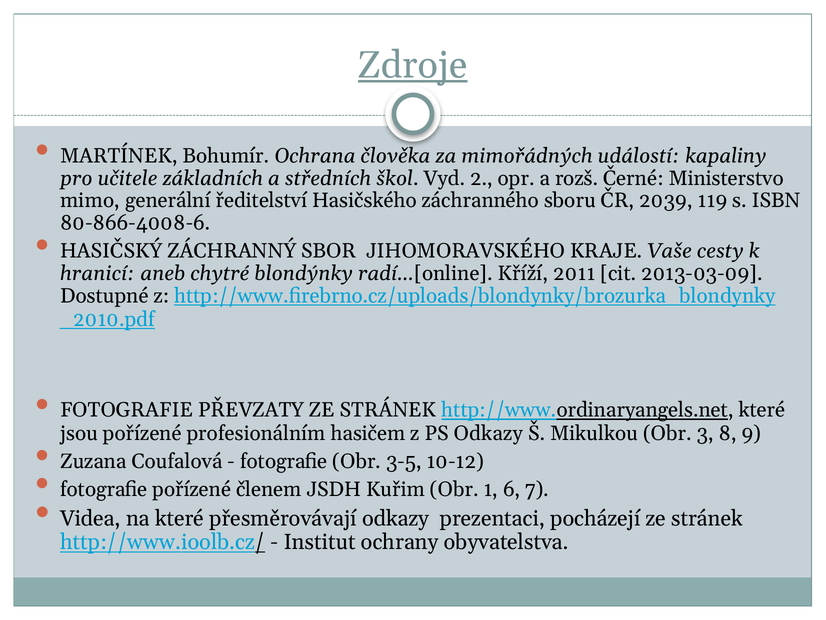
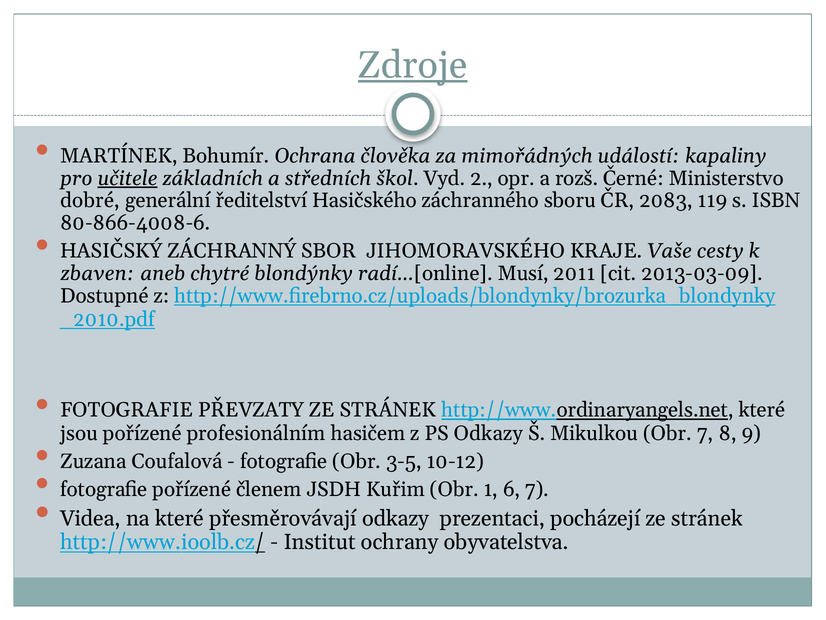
učitele underline: none -> present (128, 178)
mimo: mimo -> dobré (90, 200)
2039: 2039 -> 2083 (666, 200)
hranicí: hranicí -> zbaven (98, 273)
Kříží: Kříží -> Musí (523, 273)
Obr 3: 3 -> 7 (705, 433)
